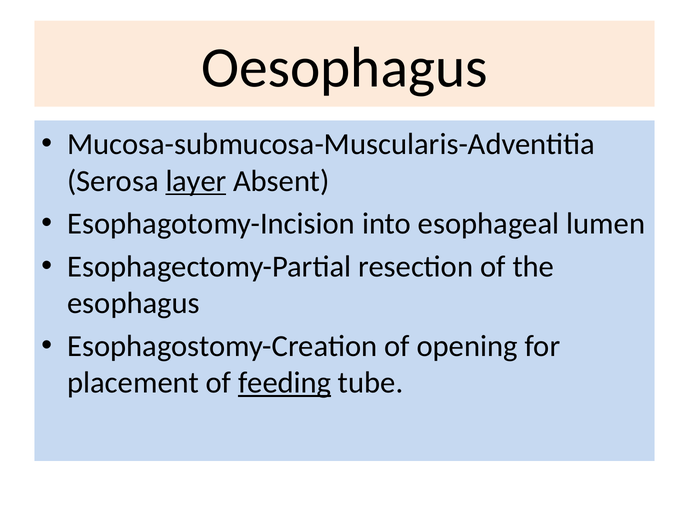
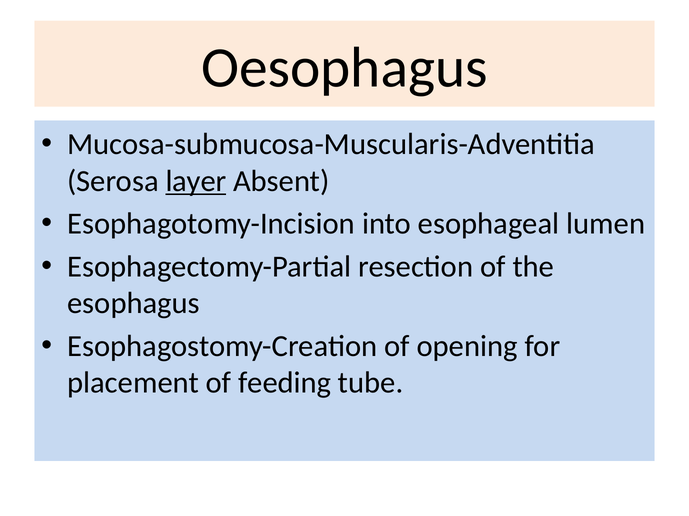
feeding underline: present -> none (285, 383)
